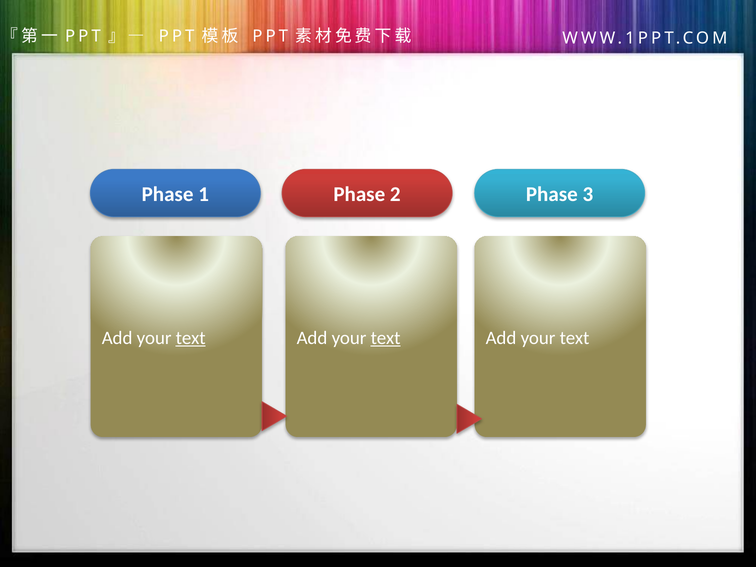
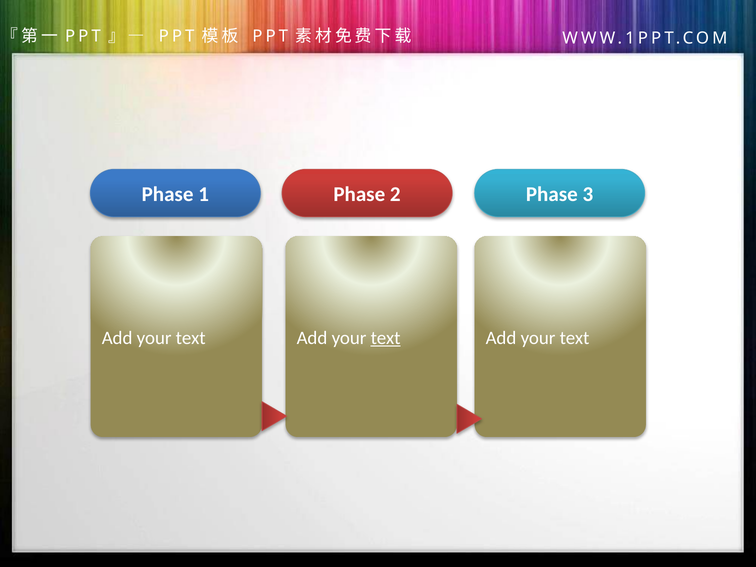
text underline: present -> none (191, 338)
